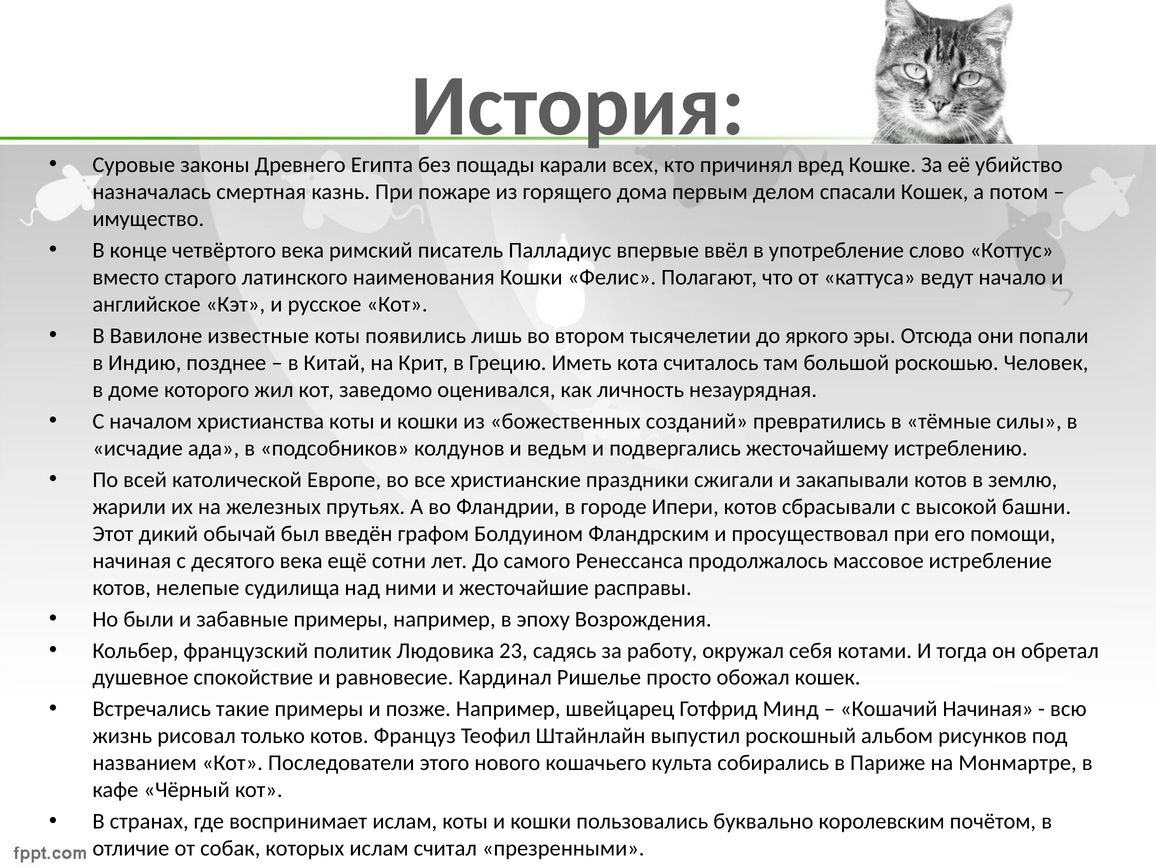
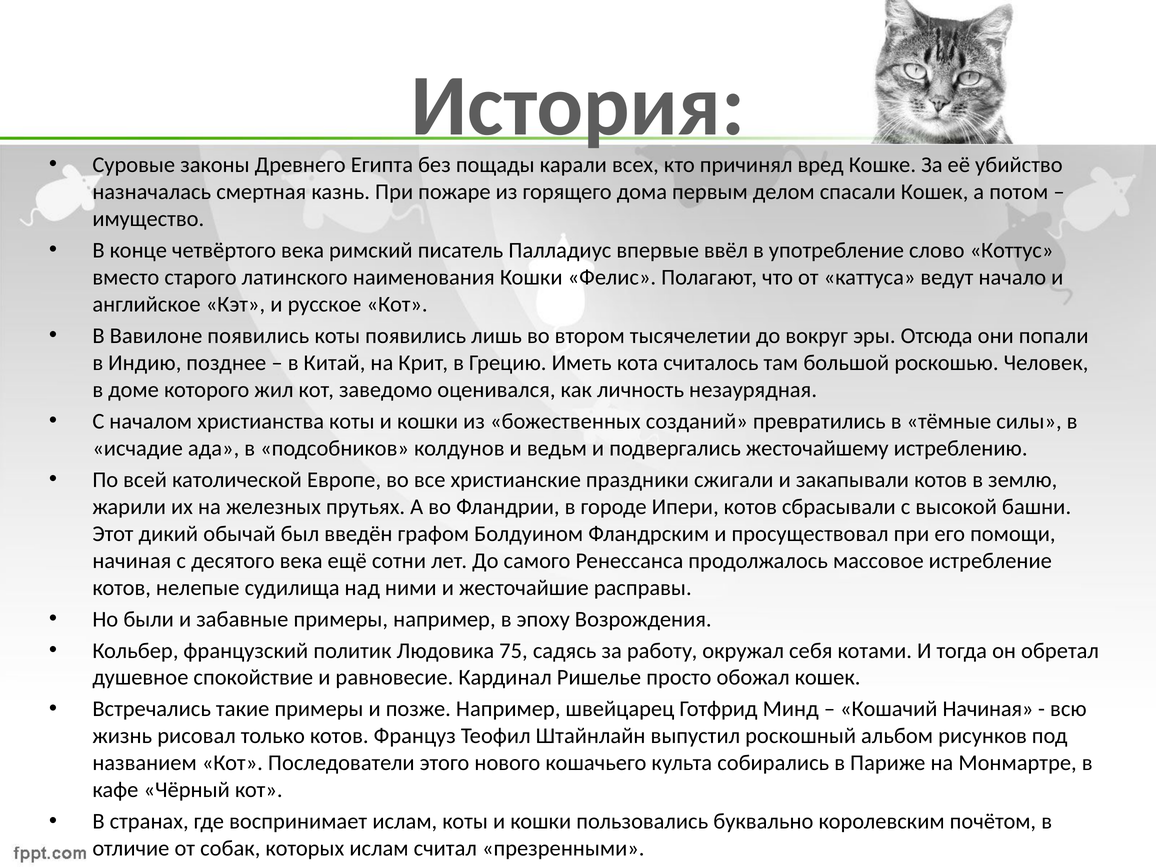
Вавилоне известные: известные -> появились (258, 336)
яркого: яркого -> вокруг (817, 336)
23: 23 -> 75 (513, 651)
